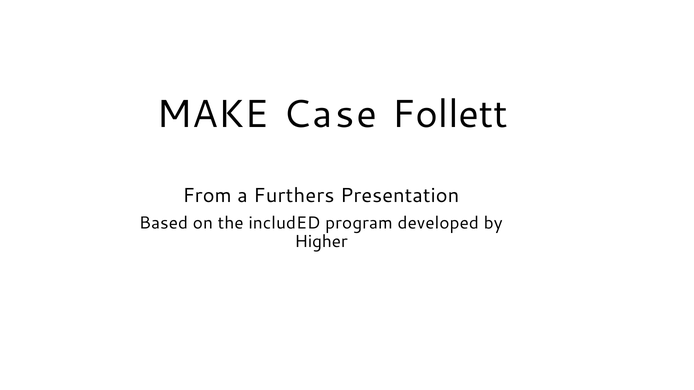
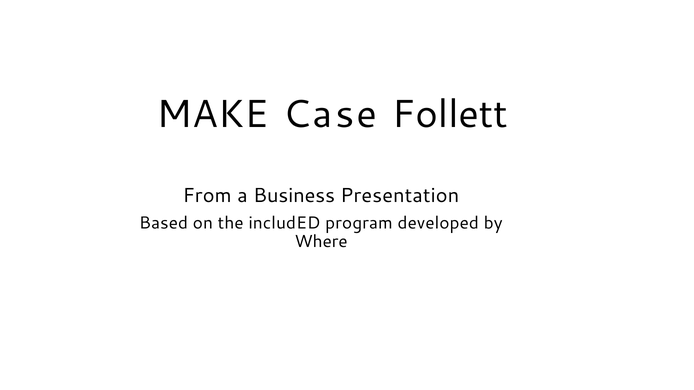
Furthers: Furthers -> Business (294, 196)
Higher: Higher -> Where (321, 242)
